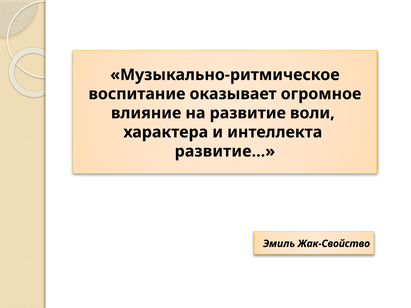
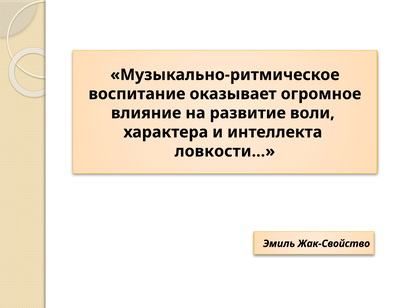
развитие…: развитие… -> ловкости… (225, 151)
